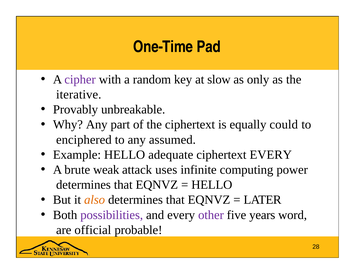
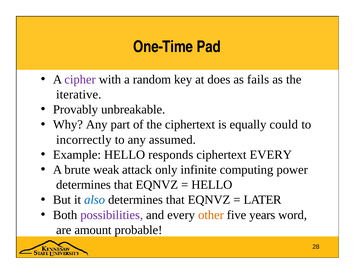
slow: slow -> does (219, 80)
only: only -> fails (258, 80)
enciphered: enciphered -> incorrectly (84, 140)
adequate: adequate -> responds (171, 155)
uses: uses -> only (166, 170)
also colour: orange -> blue (95, 200)
other colour: purple -> orange (211, 215)
official: official -> amount (93, 230)
